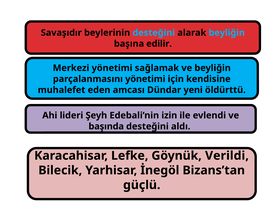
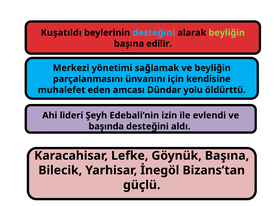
Savaşıdır: Savaşıdır -> Kuşatıldı (61, 33)
beyliğin colour: light blue -> light green (227, 33)
parçalanmasını yönetimi: yönetimi -> ünvanını (145, 79)
yeni: yeni -> yolu (193, 90)
Göynük Verildi: Verildi -> Başına (227, 156)
